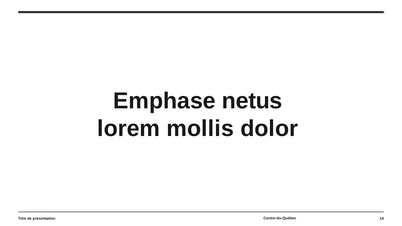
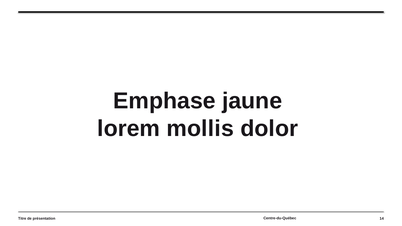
netus: netus -> jaune (252, 101)
